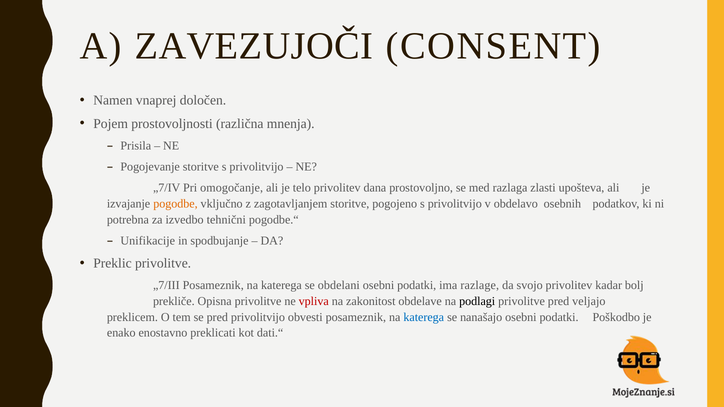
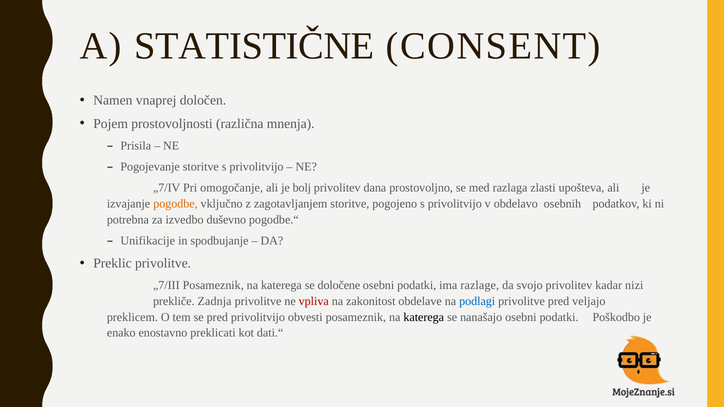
ZAVEZUJOČI: ZAVEZUJOČI -> STATISTIČNE (254, 46)
telo: telo -> bolj (302, 188)
tehnični: tehnični -> duševno (226, 220)
obdelani: obdelani -> določene (339, 285)
bolj: bolj -> nizi (634, 285)
Opisna: Opisna -> Zadnja (215, 301)
podlagi colour: black -> blue (477, 301)
katerega colour: blue -> black (424, 317)
